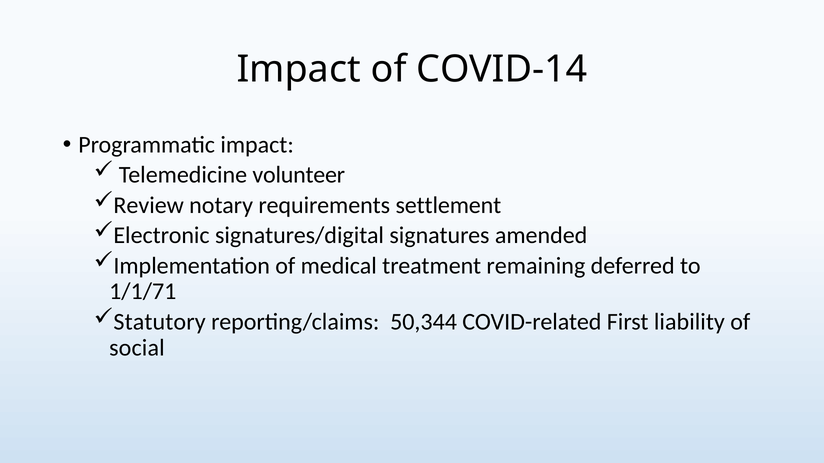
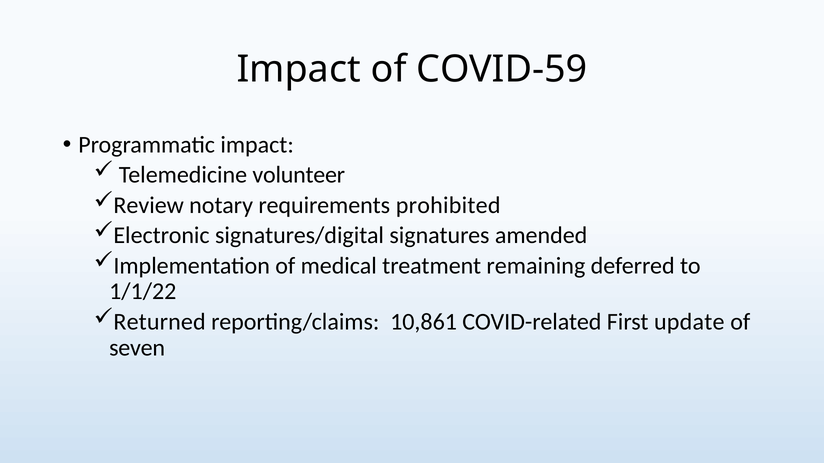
COVID-14: COVID-14 -> COVID-59 (502, 69)
settlement: settlement -> prohibited (448, 205)
1/1/71: 1/1/71 -> 1/1/22 (143, 292)
Statutory: Statutory -> Returned (160, 322)
50,344: 50,344 -> 10,861 (424, 322)
liability: liability -> update (689, 322)
social: social -> seven (137, 348)
